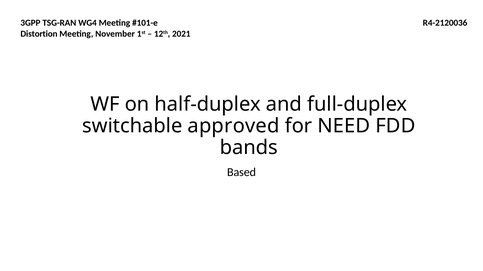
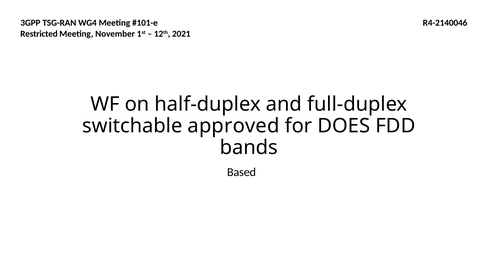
R4-2120036: R4-2120036 -> R4-2140046 (445, 23)
Distortion: Distortion -> Restricted (39, 34)
NEED: NEED -> DOES (344, 126)
